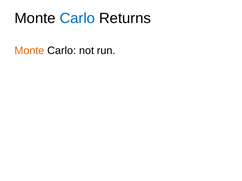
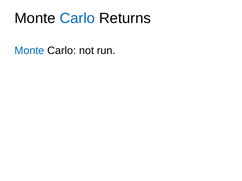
Monte colour: orange -> blue (29, 51)
